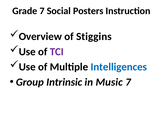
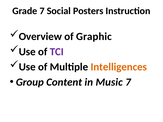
Stiggins: Stiggins -> Graphic (94, 37)
Intelligences colour: blue -> orange (119, 67)
Intrinsic: Intrinsic -> Content (64, 82)
